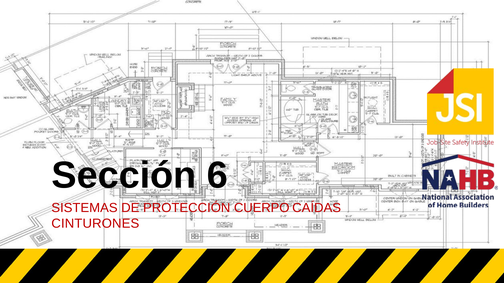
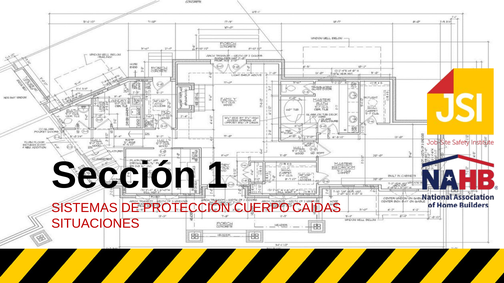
6: 6 -> 1 (217, 176)
CINTURONES: CINTURONES -> SITUACIONES (95, 224)
